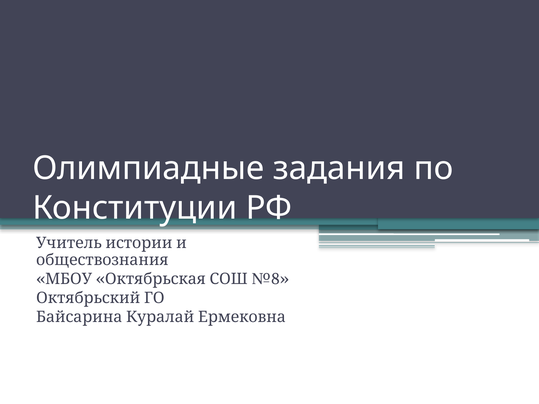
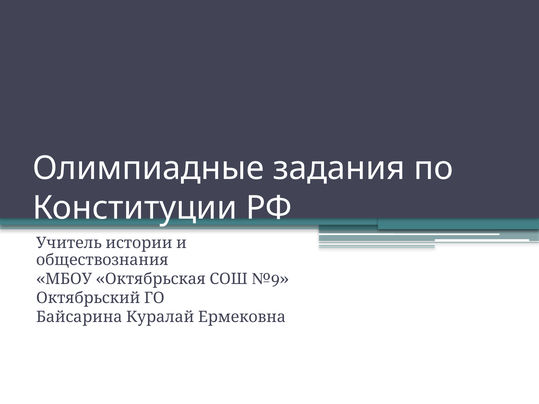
№8: №8 -> №9 (270, 279)
